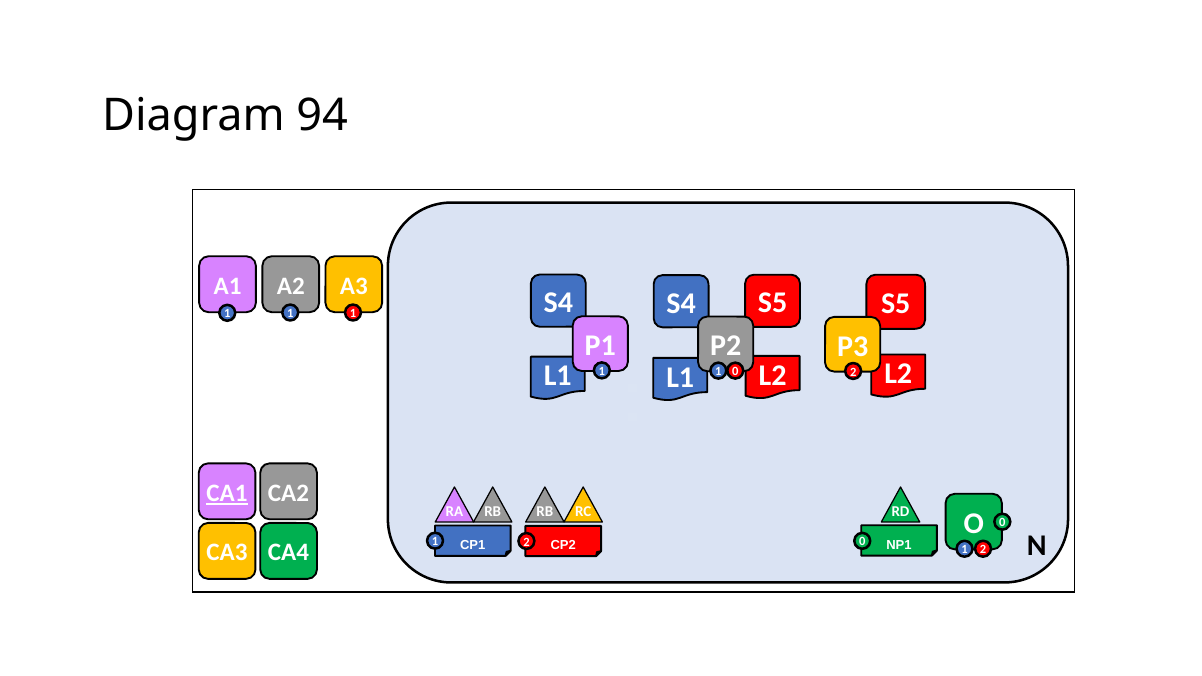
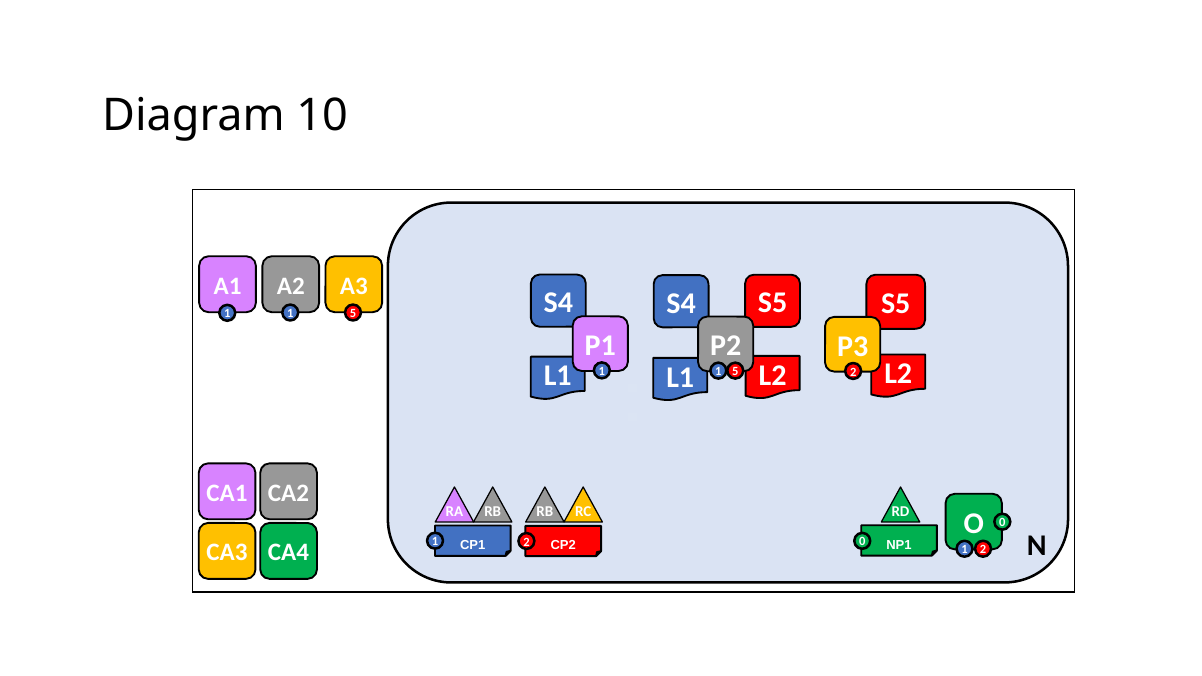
94: 94 -> 10 (322, 116)
1 1 1: 1 -> 5 (353, 313)
0: 0 -> 5 (735, 372)
CA1 underline: present -> none (227, 493)
